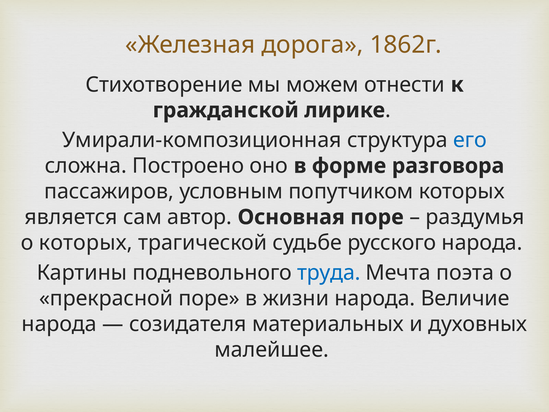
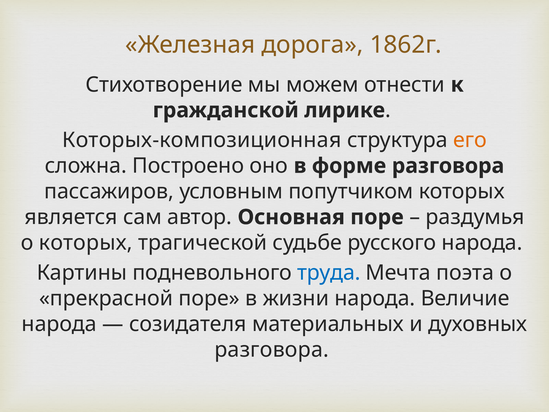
Умирали-композиционная: Умирали-композиционная -> Которых-композиционная (202, 140)
его colour: blue -> orange (470, 140)
малейшее: малейшее -> разговора (272, 349)
